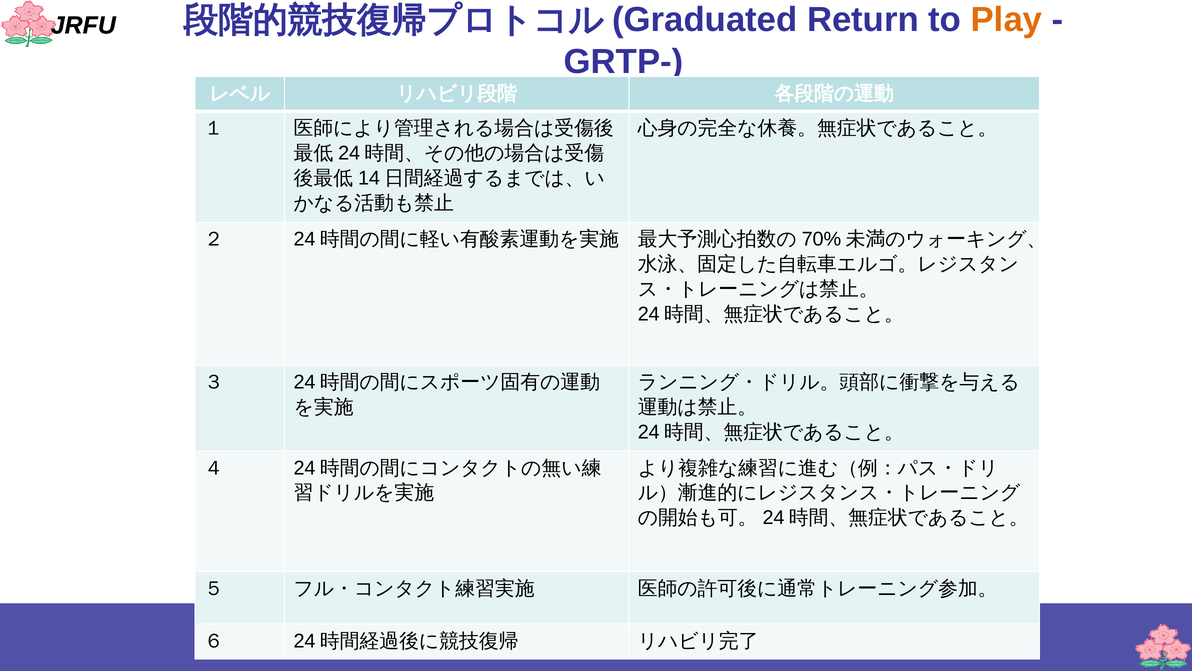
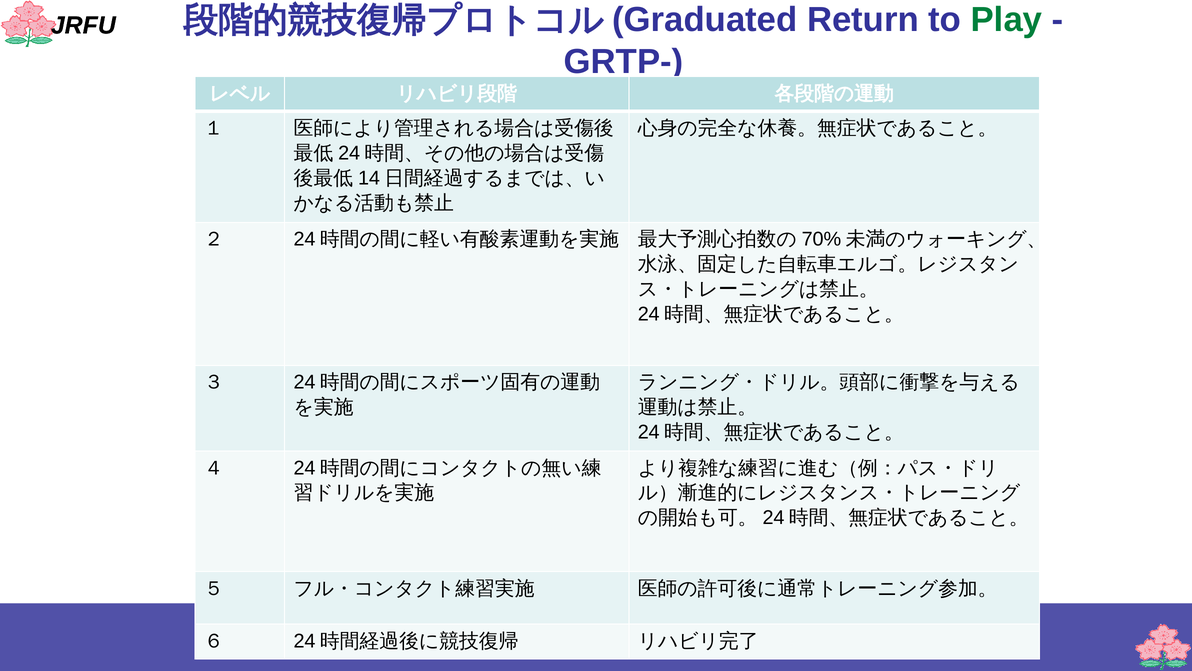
Play colour: orange -> green (1006, 20)
